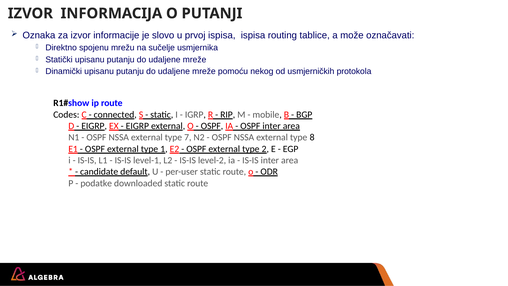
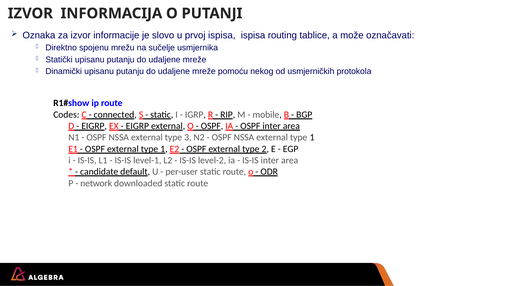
7: 7 -> 3 (188, 137)
NSSA external type 8: 8 -> 1 (312, 137)
podatke: podatke -> network (96, 183)
